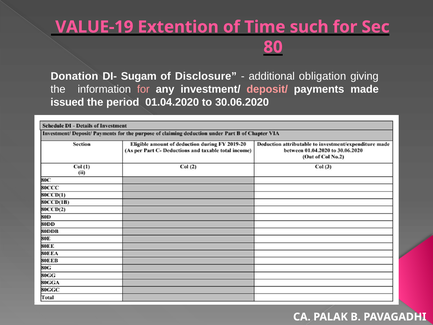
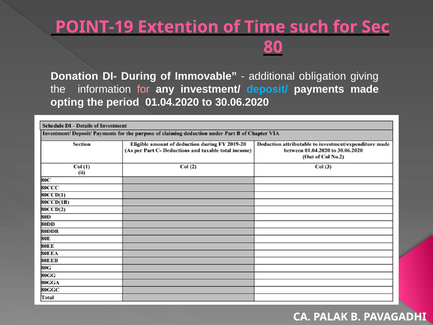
VALUE-19: VALUE-19 -> POINT-19 (94, 27)
Sugam: Sugam -> During (139, 76)
Disclosure: Disclosure -> Immovable (206, 76)
deposit/ colour: pink -> light blue (267, 89)
issued: issued -> opting (67, 102)
